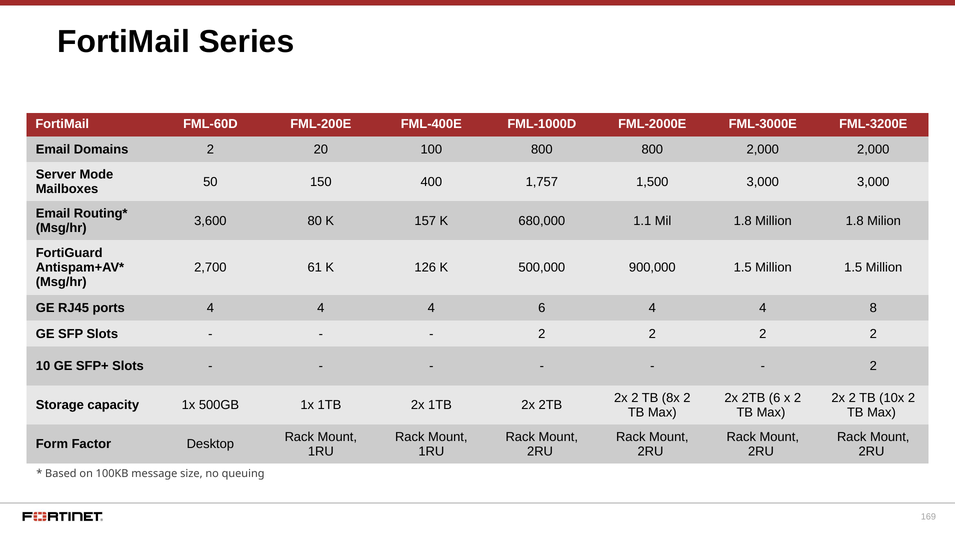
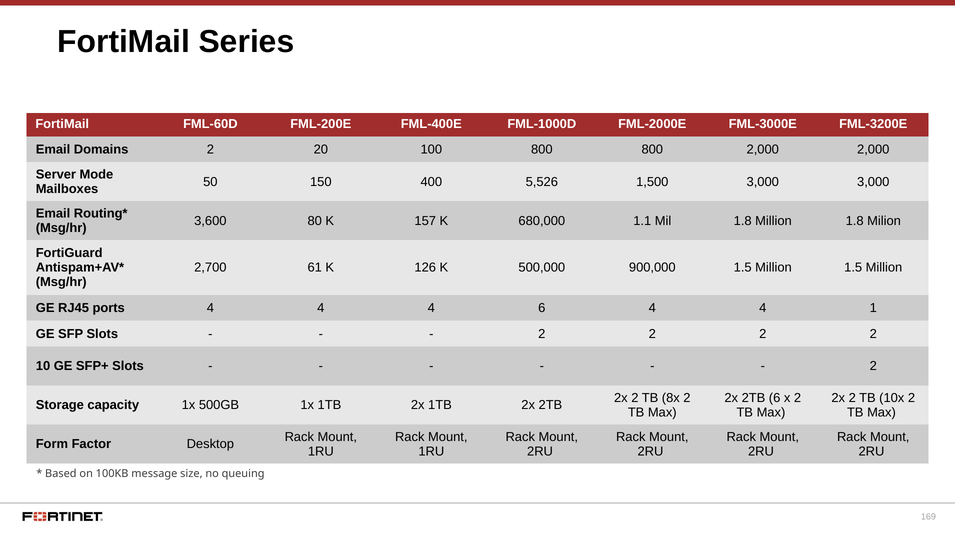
1,757: 1,757 -> 5,526 (542, 182)
8: 8 -> 1 (873, 308)
